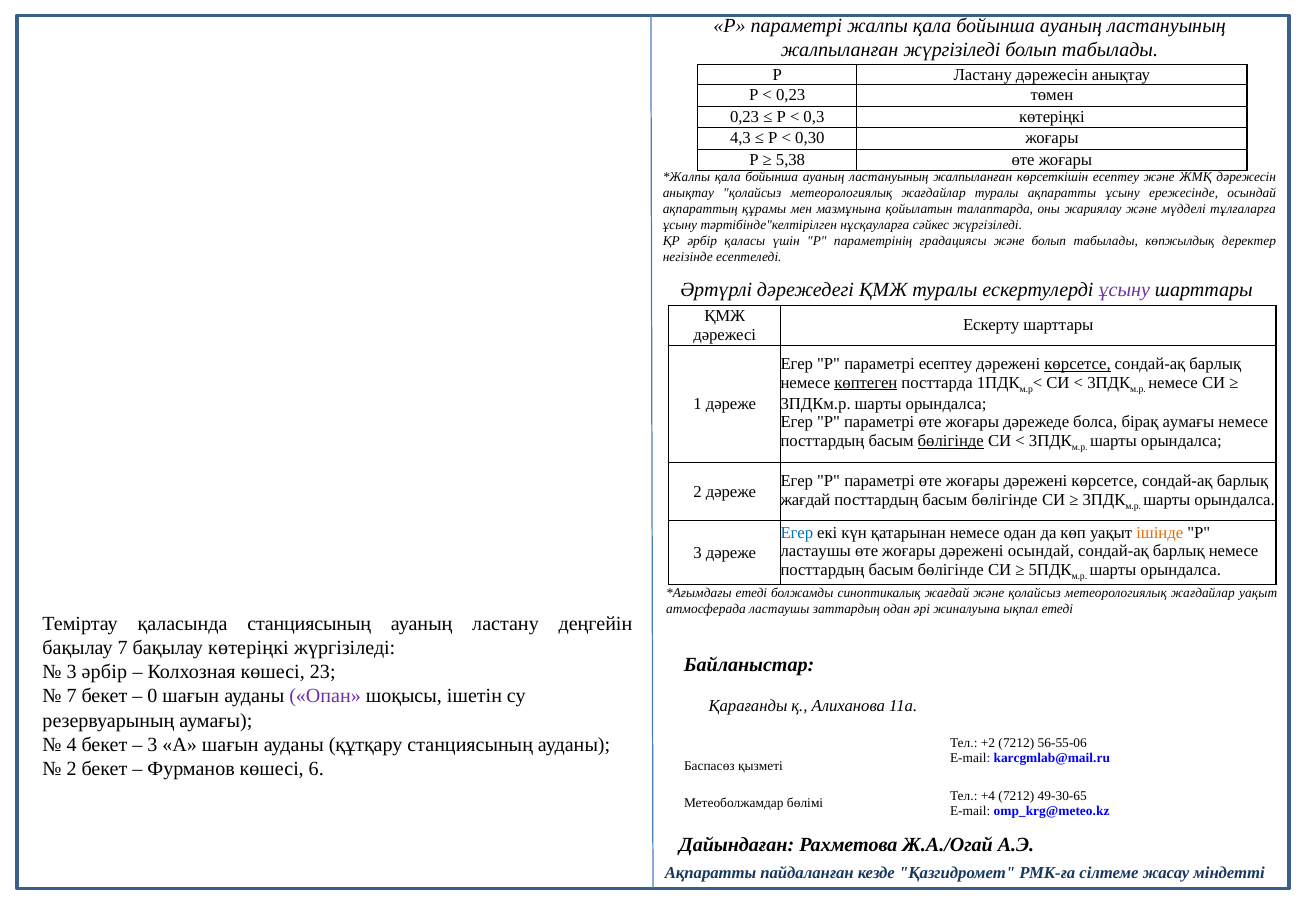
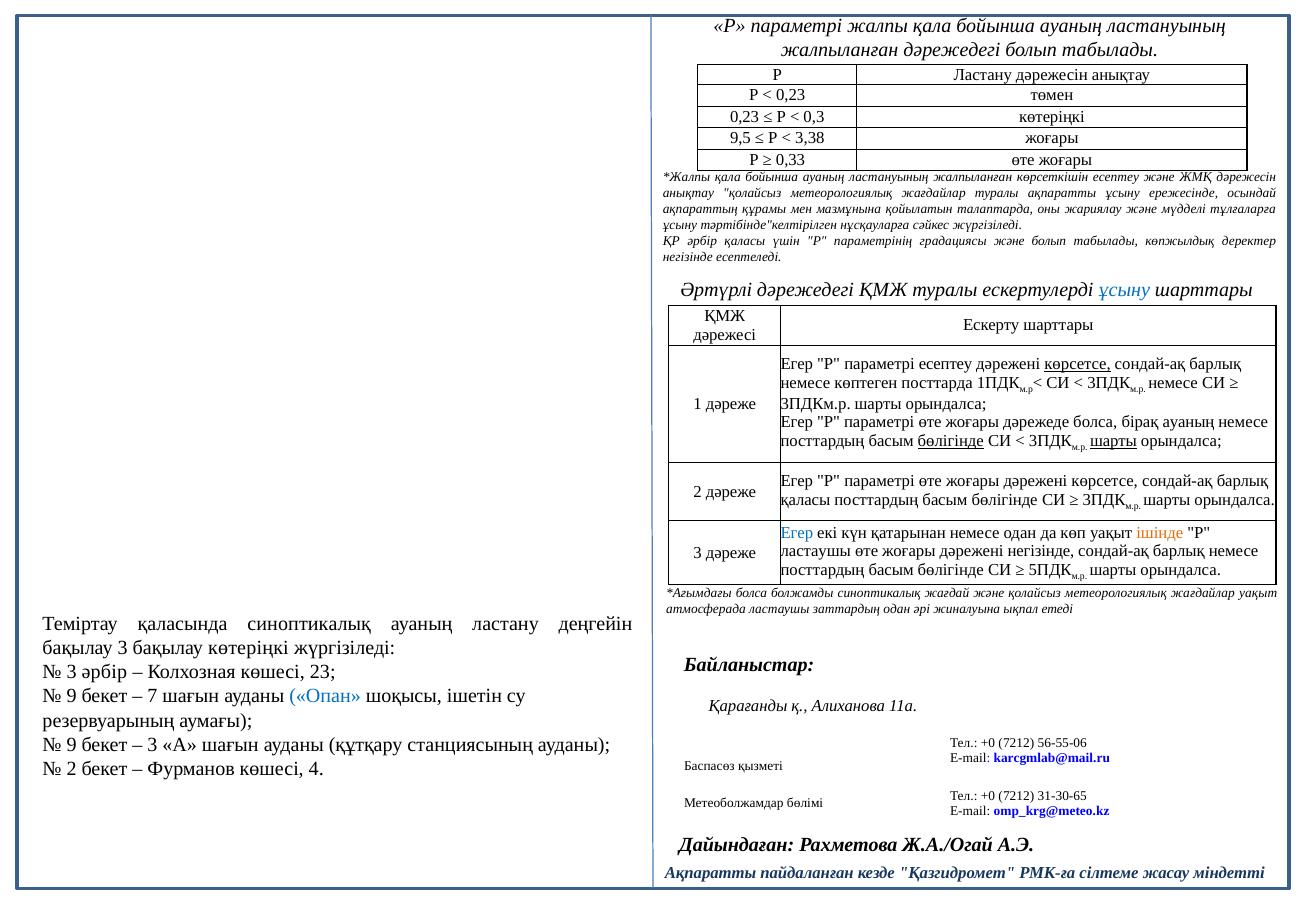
жалпыланған жүргізіледі: жүргізіледі -> дәрежедегі (952, 50)
4,3: 4,3 -> 9,5 (740, 138)
0,30: 0,30 -> 3,38 (810, 138)
5,38: 5,38 -> 0,33 (791, 160)
ұсыну colour: purple -> blue (1124, 290)
көптеген underline: present -> none (866, 383)
бірақ аумағы: аумағы -> ауаның (1188, 422)
шарты underline: none -> present (1113, 441)
жағдай: жағдай -> қаласы (805, 500)
дәрежені осындай: осындай -> негізінде (1041, 551)
етеді: етеді -> болса (751, 594)
қаласында станциясының: станциясының -> синоптикалық (309, 624)
бақылау 7: 7 -> 3 (123, 648)
7: 7 -> 9 (72, 696)
0: 0 -> 7 (152, 696)
Опан colour: purple -> blue (325, 696)
4: 4 -> 9 (72, 745)
+2: +2 -> +0 (988, 744)
6: 6 -> 4 (316, 769)
+4: +4 -> +0 (988, 796)
49-30-65: 49-30-65 -> 31-30-65 (1062, 796)
